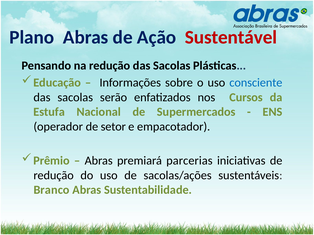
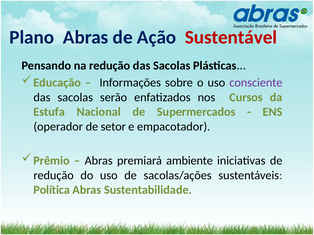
consciente colour: blue -> purple (256, 83)
parcerias: parcerias -> ambiente (190, 161)
Branco: Branco -> Política (52, 190)
